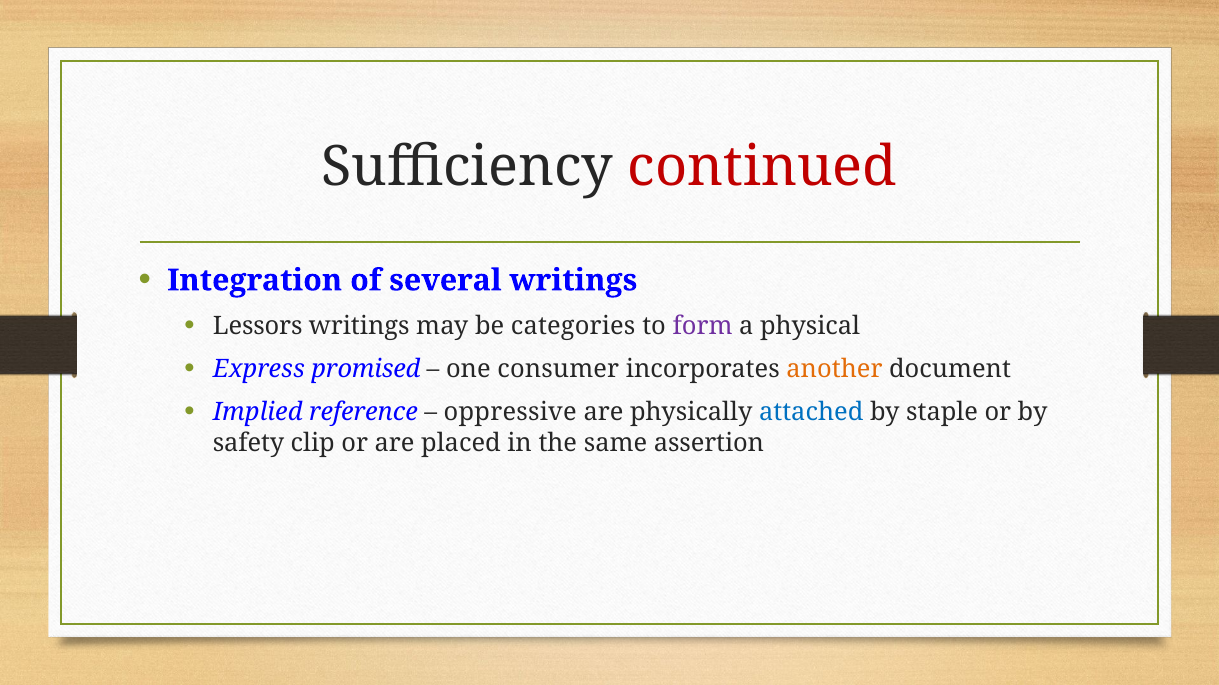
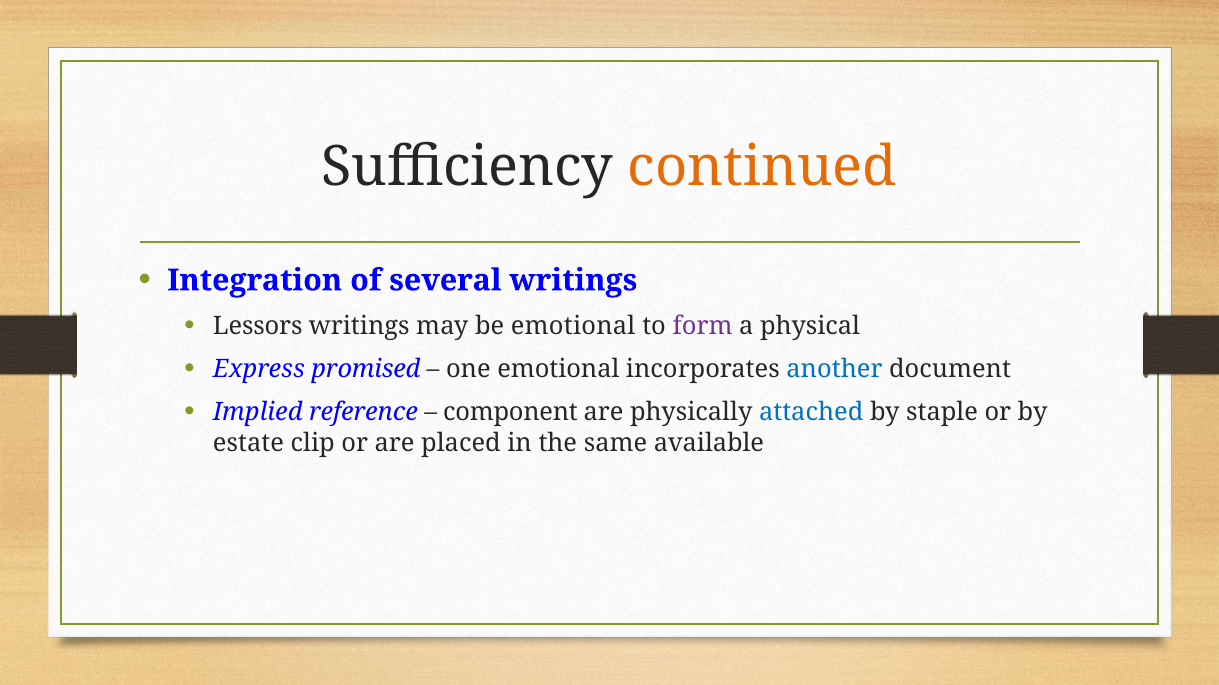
continued colour: red -> orange (762, 167)
be categories: categories -> emotional (573, 327)
one consumer: consumer -> emotional (558, 370)
another colour: orange -> blue (834, 370)
oppressive: oppressive -> component (510, 413)
safety: safety -> estate (248, 443)
assertion: assertion -> available (709, 443)
